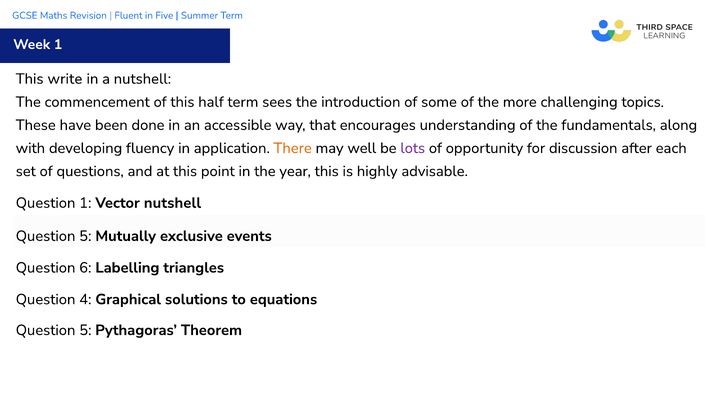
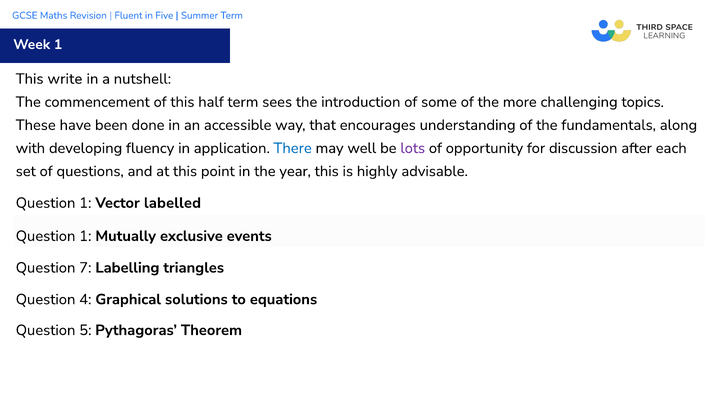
There colour: orange -> blue (293, 148)
Vector nutshell: nutshell -> labelled (172, 203)
5: 5 -> 1 (85, 236)
6: 6 -> 7 (85, 268)
